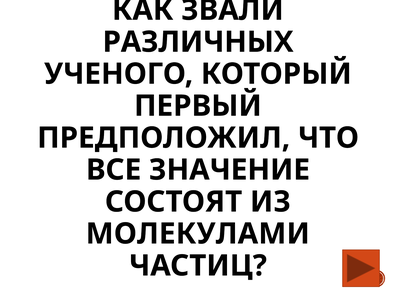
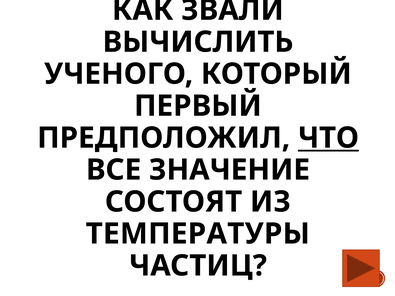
РАЗЛИЧНЫХ: РАЗЛИЧНЫХ -> ВЫЧИСЛИТЬ (198, 42)
ЧТО underline: none -> present (328, 138)
МОЛЕКУЛАМИ: МОЛЕКУЛАМИ -> ТЕМПЕРАТУРЫ (198, 234)
